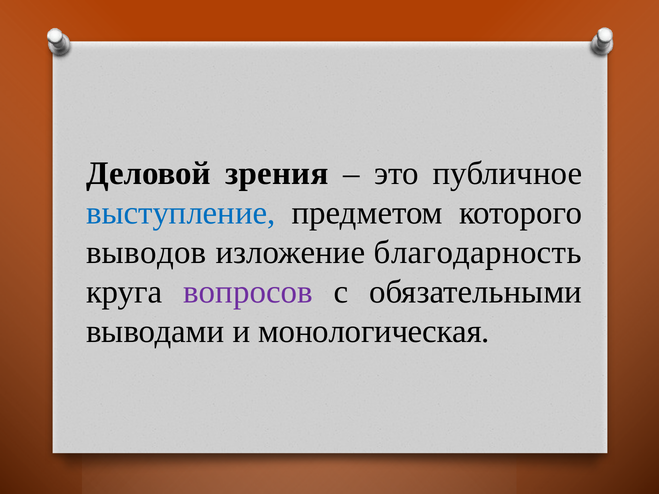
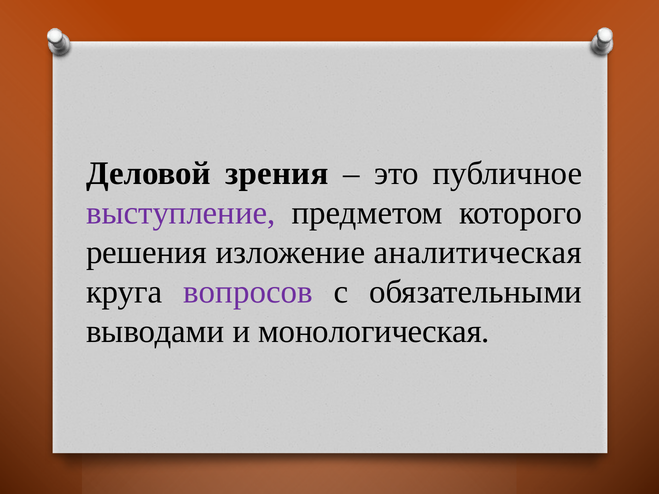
выступление colour: blue -> purple (181, 213)
выводов: выводов -> решения (146, 252)
благодарность: благодарность -> аналитическая (478, 252)
